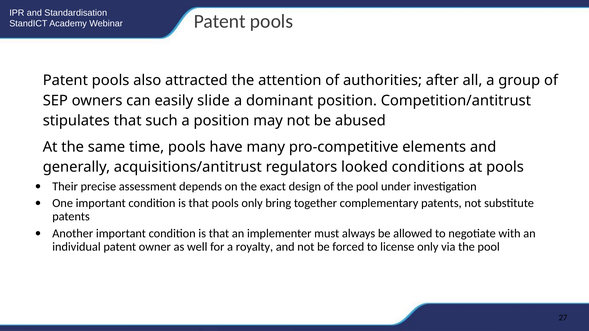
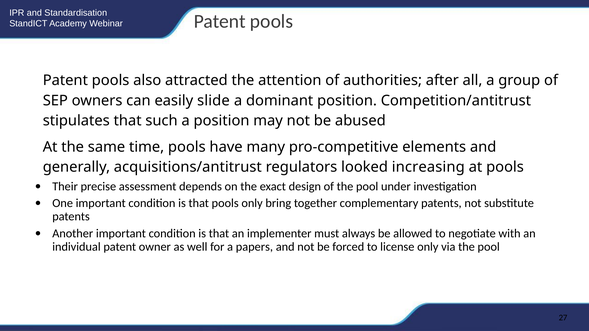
conditions: conditions -> increasing (428, 167)
royalty: royalty -> papers (254, 247)
